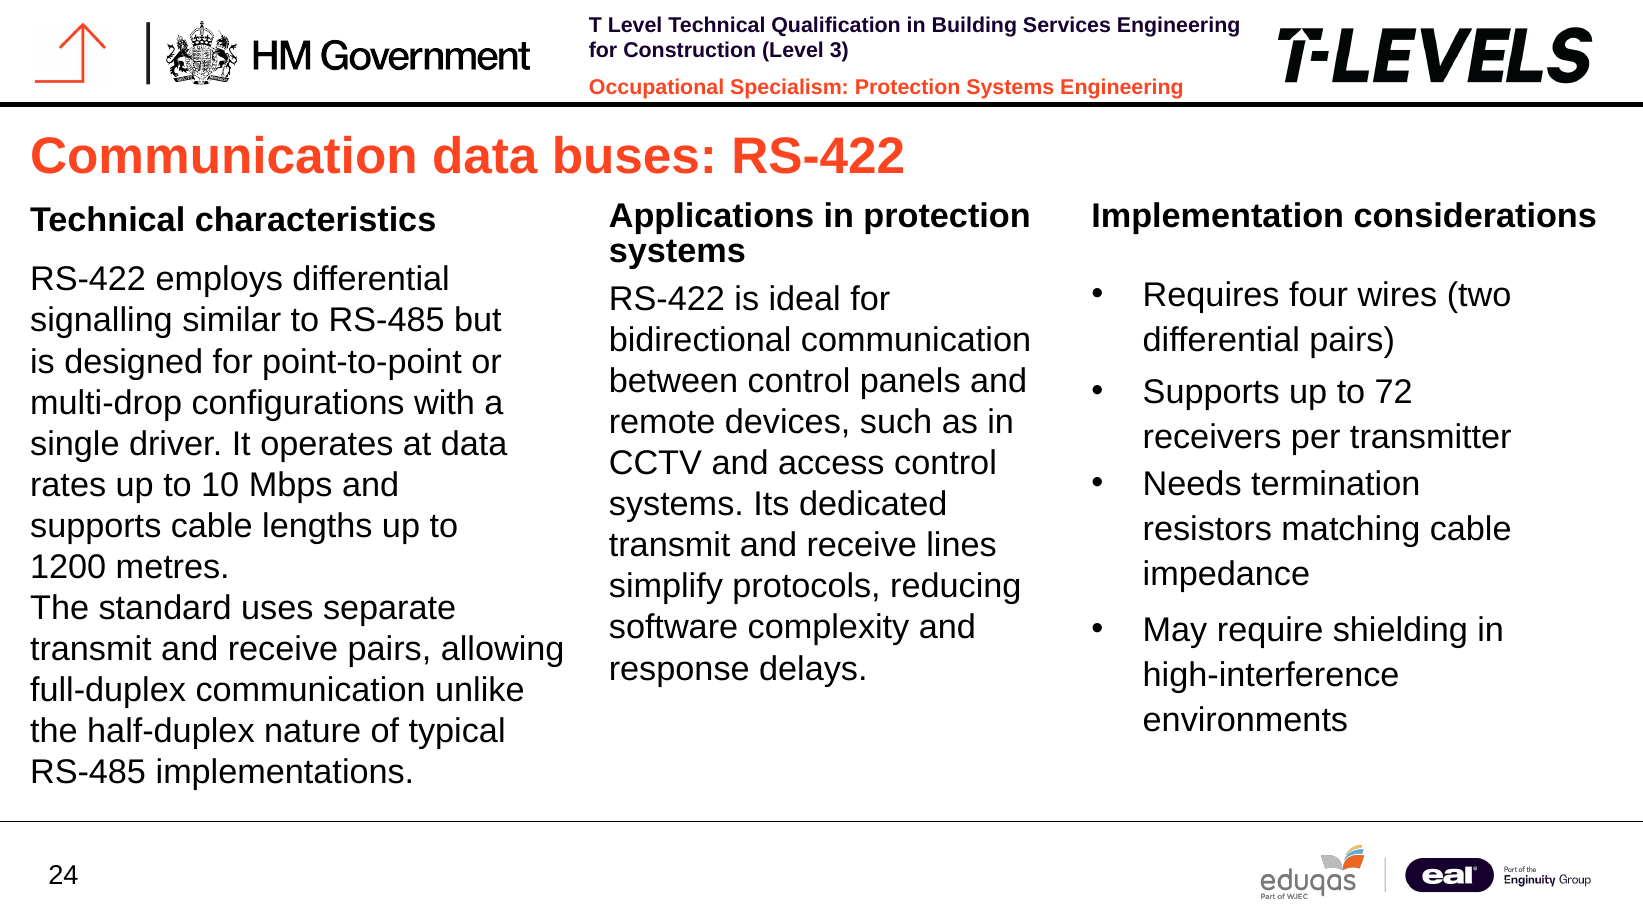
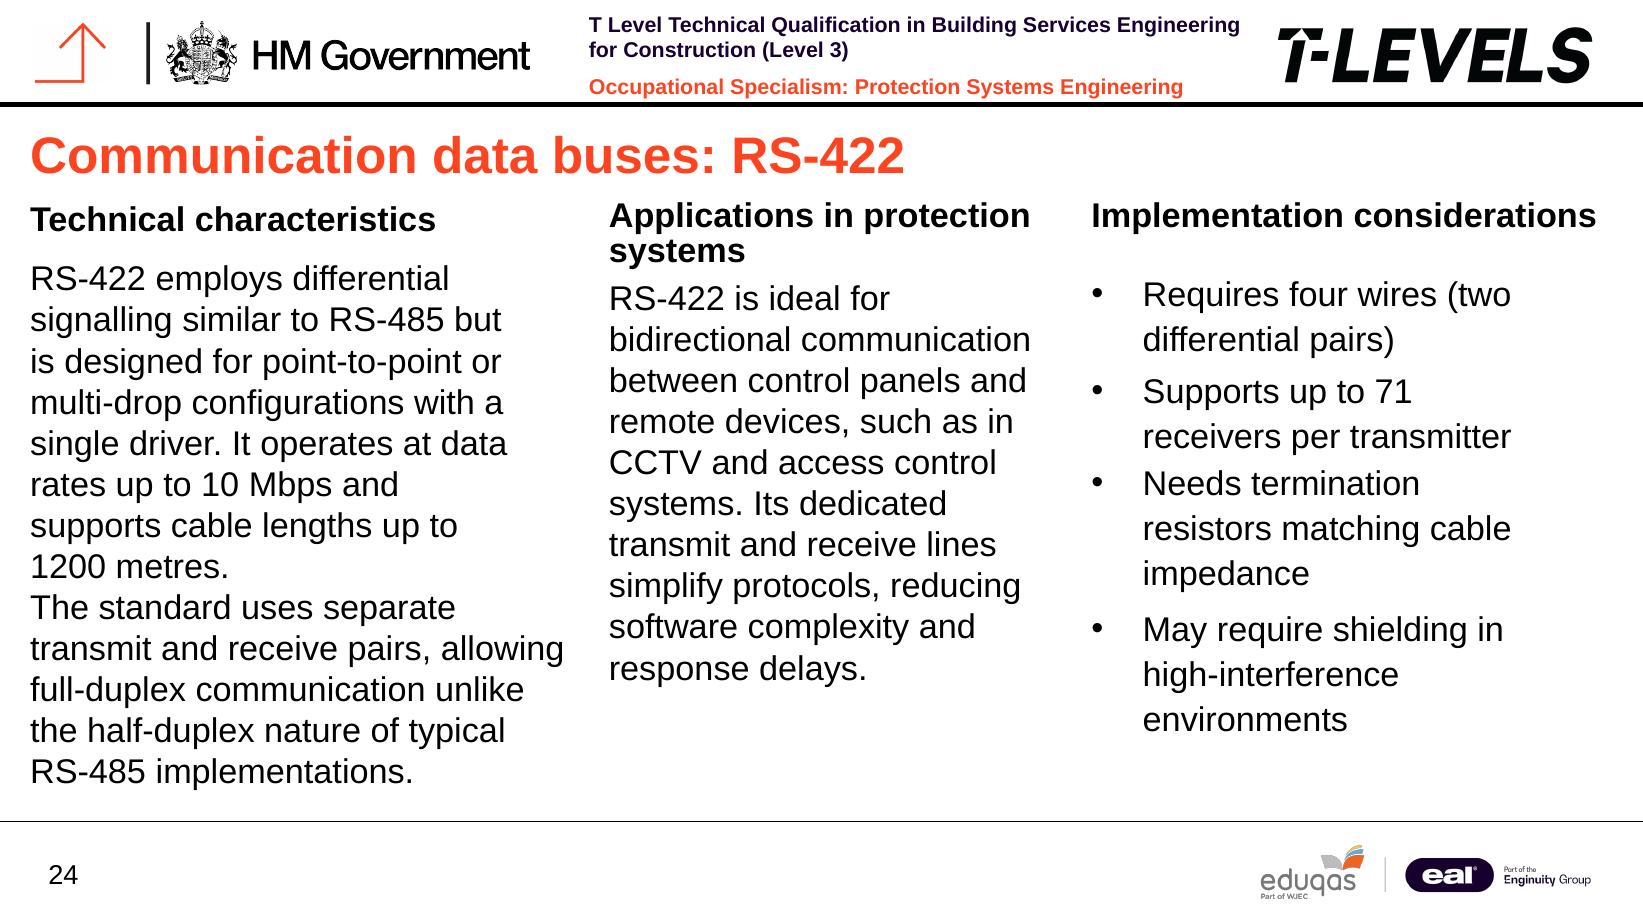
72: 72 -> 71 (1394, 392)
